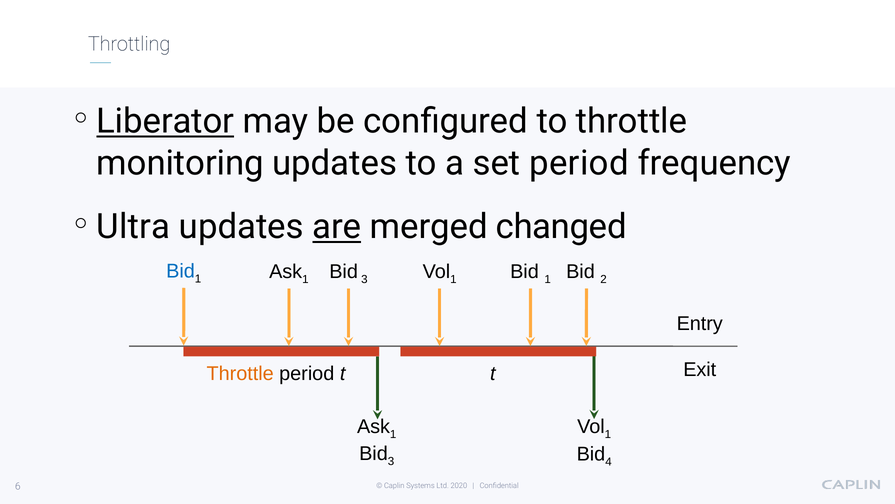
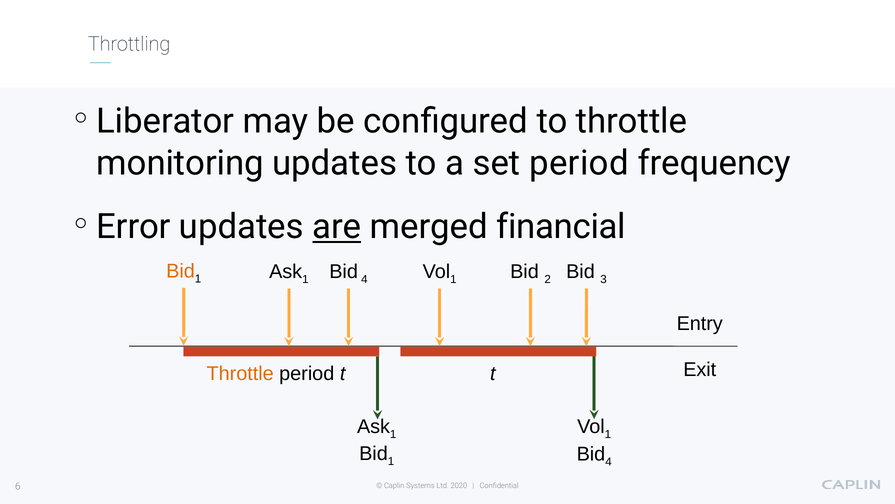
Liberator underline: present -> none (165, 121)
Ultra: Ultra -> Error (133, 227)
changed: changed -> financial (561, 227)
Bid colour: blue -> orange (181, 271)
3: 3 -> 4 (364, 279)
1: 1 -> 2 (548, 279)
2: 2 -> 3 (604, 279)
3: 3 -> 1 (391, 461)
